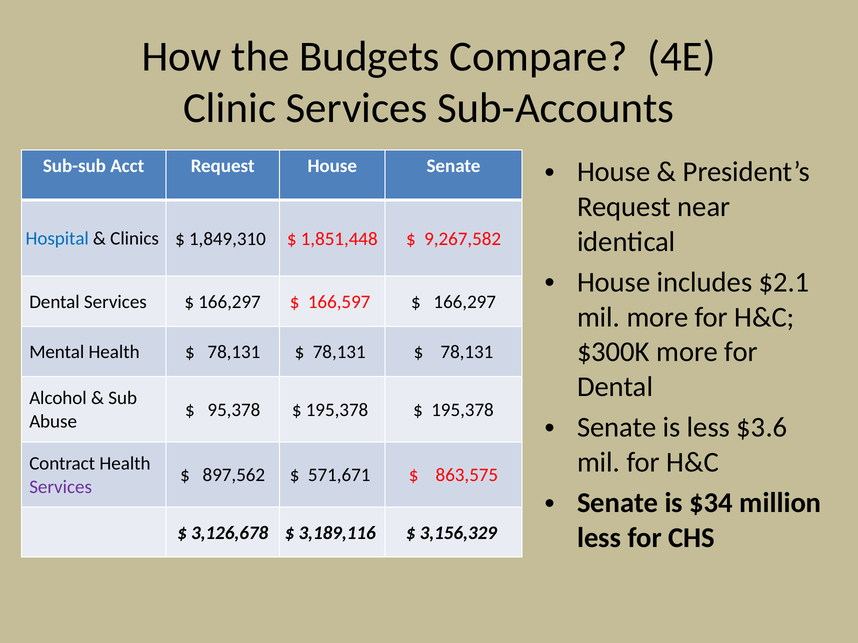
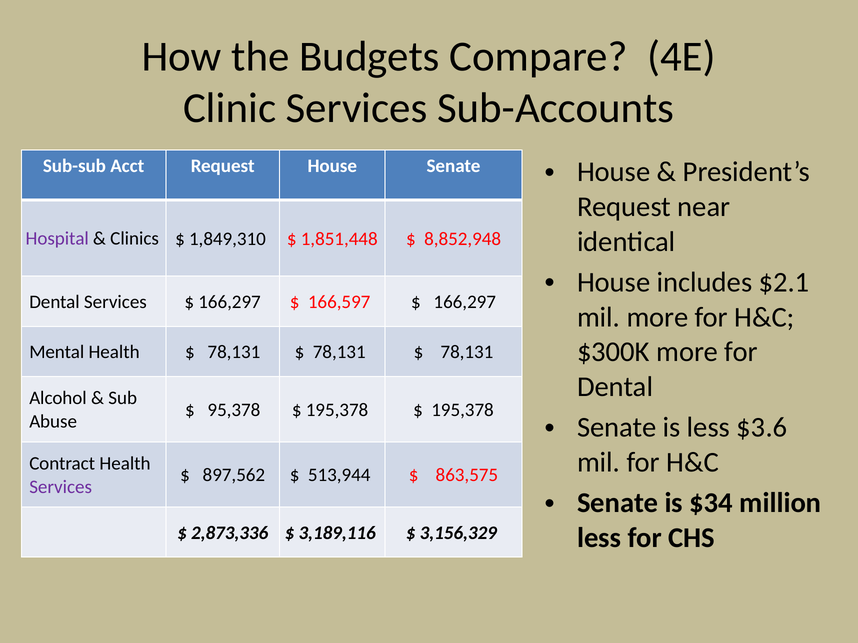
Hospital colour: blue -> purple (57, 239)
9,267,582: 9,267,582 -> 8,852,948 (463, 239)
571,671: 571,671 -> 513,944 (339, 475)
3,126,678: 3,126,678 -> 2,873,336 (230, 533)
